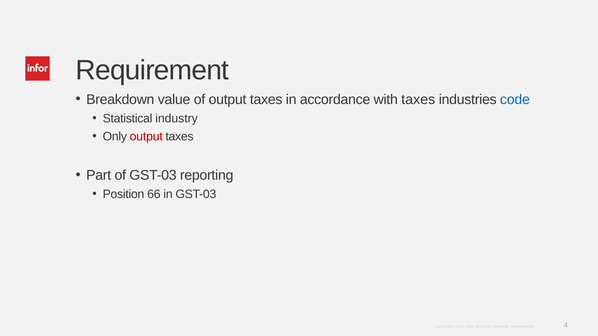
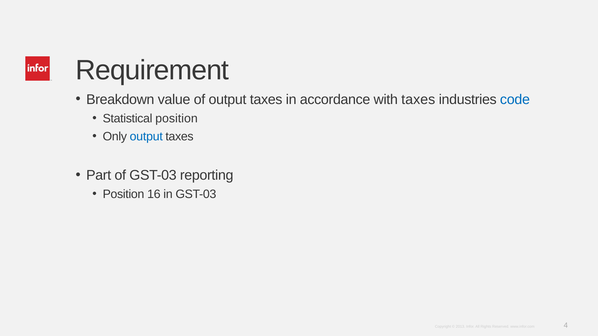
Statistical industry: industry -> position (176, 118)
output colour: red -> blue (146, 136)
66: 66 -> 16 (154, 194)
